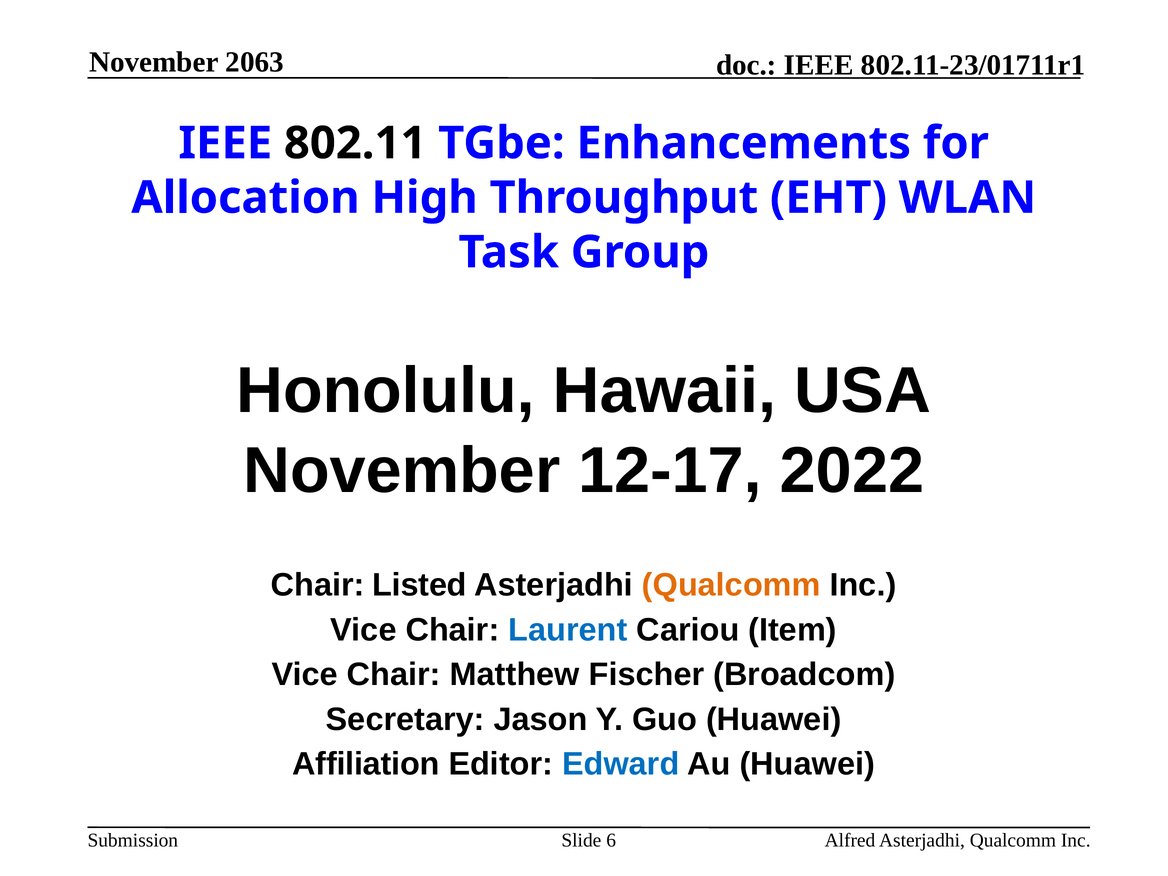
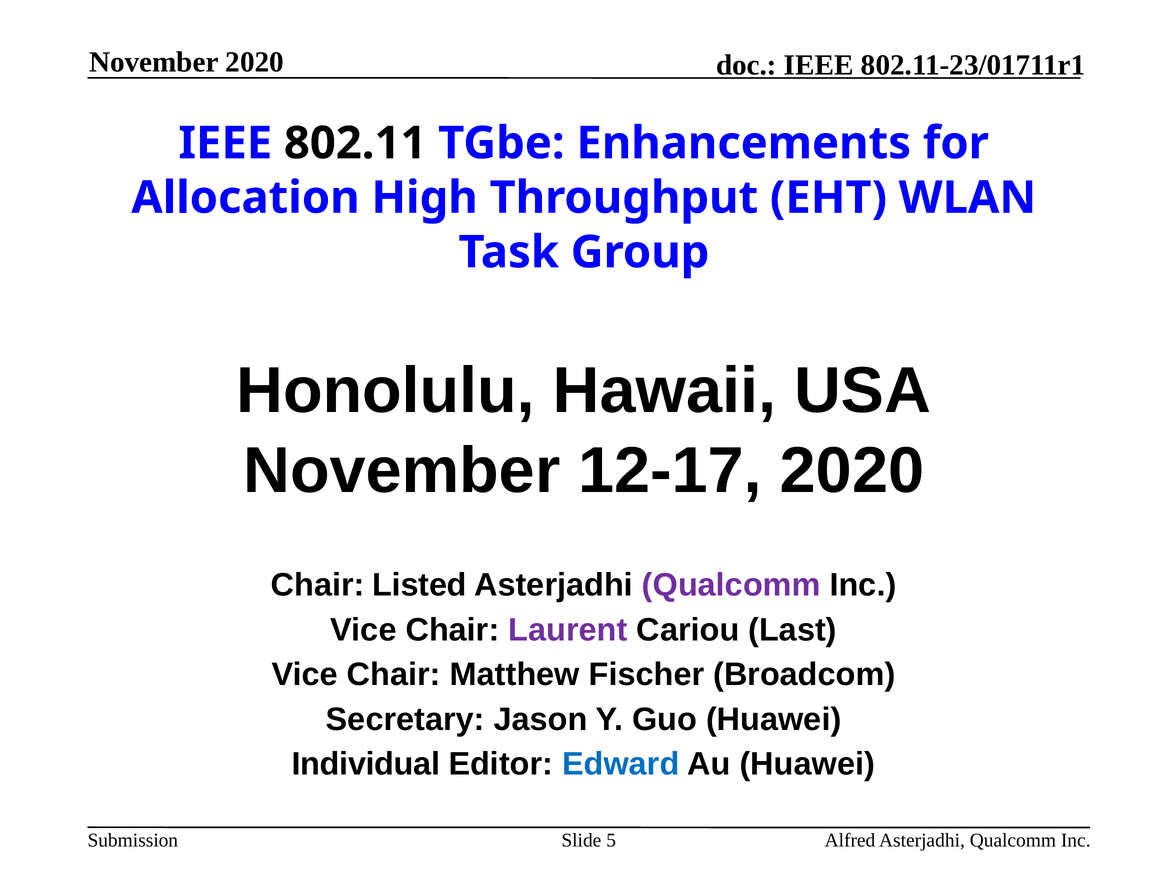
November 2063: 2063 -> 2020 (255, 62)
12-17 2022: 2022 -> 2020 (852, 471)
Qualcomm colour: orange -> purple (731, 585)
Laurent colour: blue -> purple (568, 630)
Item: Item -> Last (793, 630)
Affiliation: Affiliation -> Individual (366, 764)
6: 6 -> 5 (611, 840)
